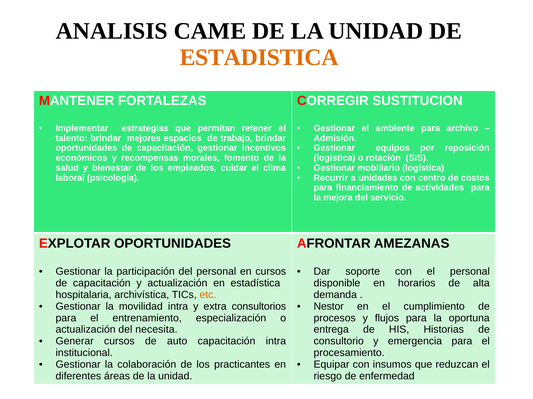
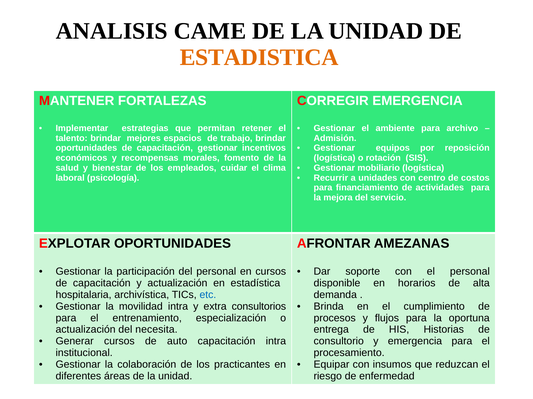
CORREGIR SUSTITUCION: SUSTITUCION -> EMERGENCIA (418, 101)
etc colour: orange -> blue (208, 295)
Nestor: Nestor -> Brinda (329, 307)
